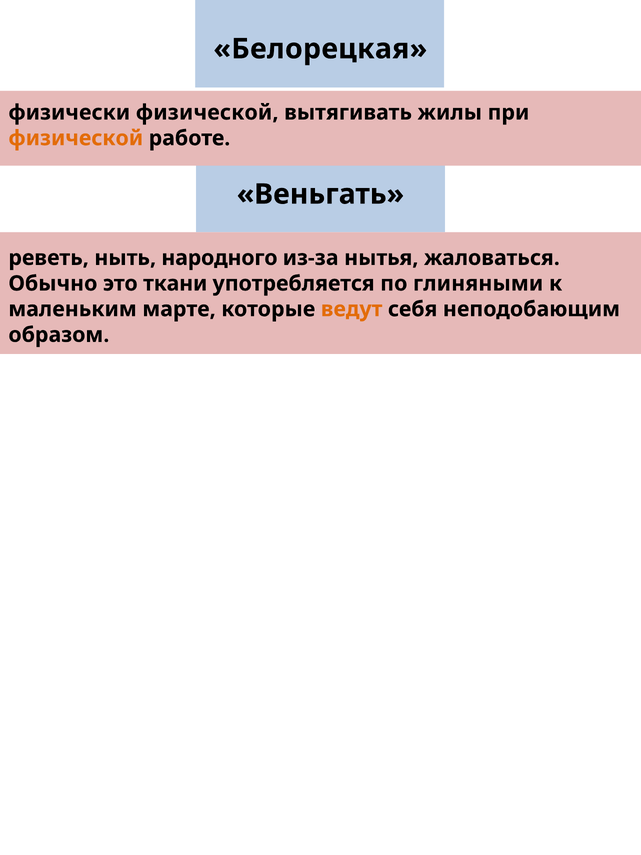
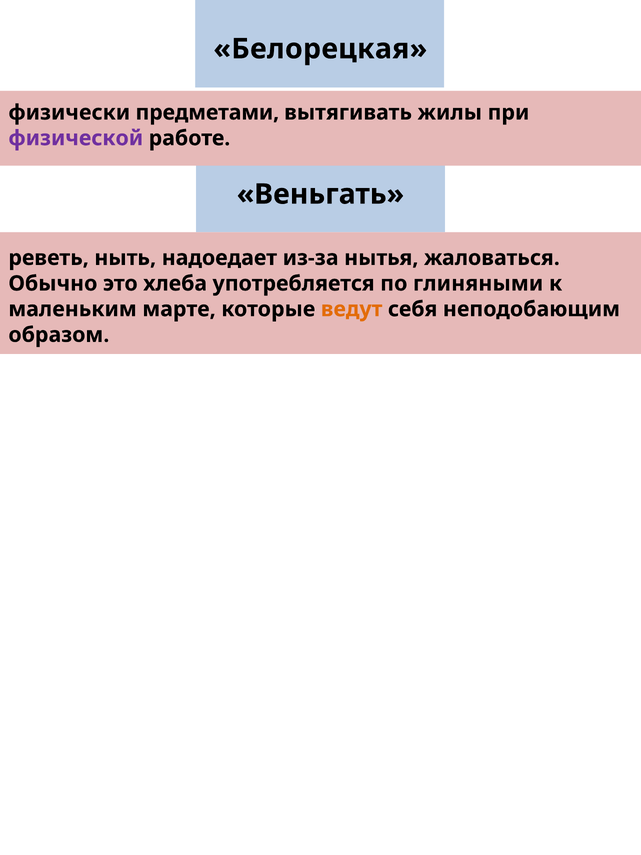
физически физической: физической -> предметами (207, 113)
физической colour: orange -> purple (76, 138)
народного: народного -> надоедает (219, 258)
ткани: ткани -> хлеба (175, 283)
